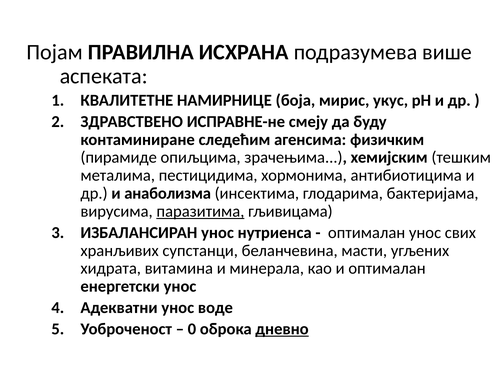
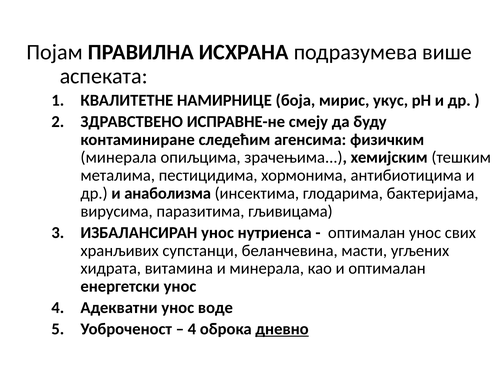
пирамиде: пирамиде -> минерала (119, 157)
паразитима underline: present -> none (200, 211)
0: 0 -> 4 (192, 329)
